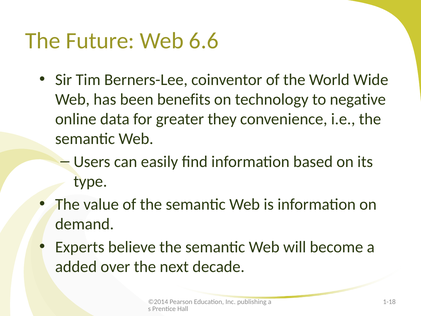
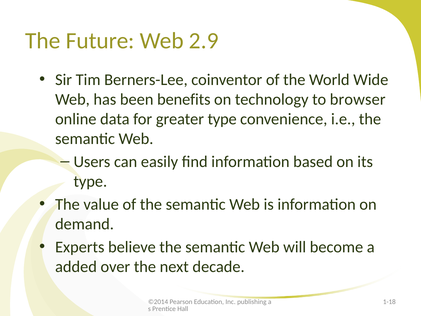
6.6: 6.6 -> 2.9 (204, 41)
negative: negative -> browser (358, 99)
greater they: they -> type (222, 119)
